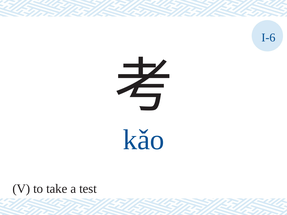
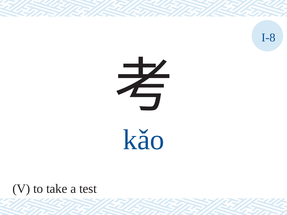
I-6: I-6 -> I-8 (268, 38)
